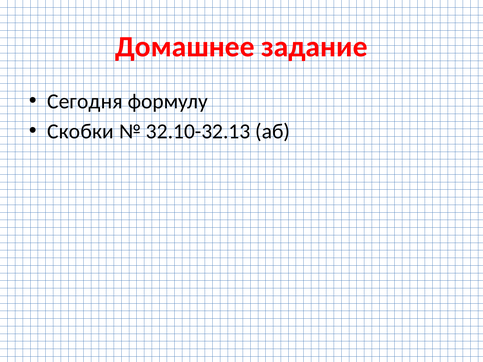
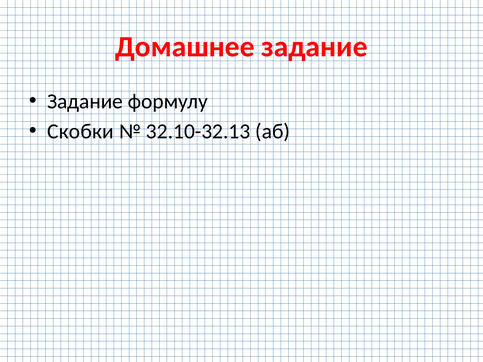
Сегодня: Сегодня -> Задание (85, 101)
